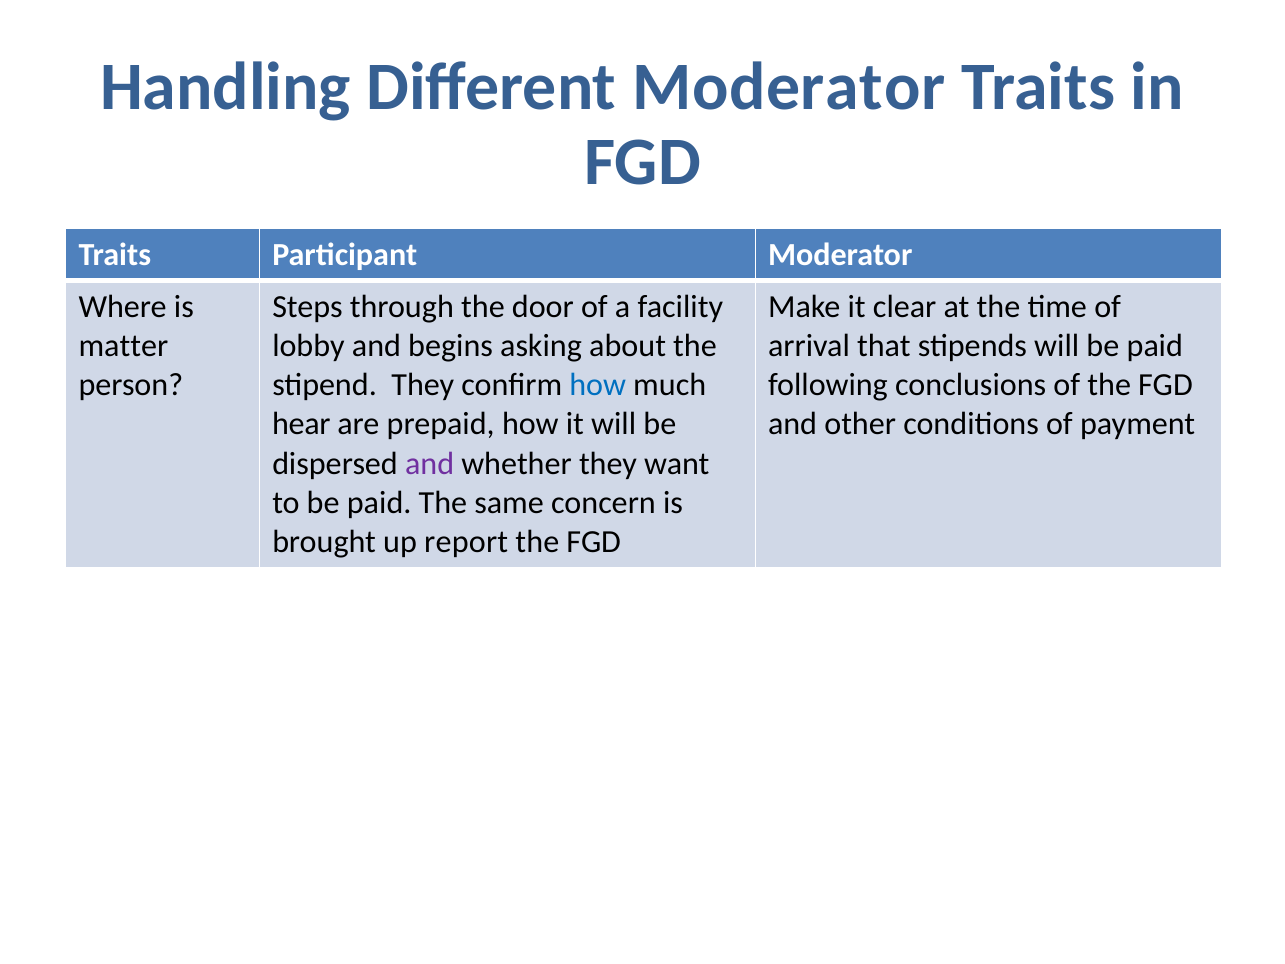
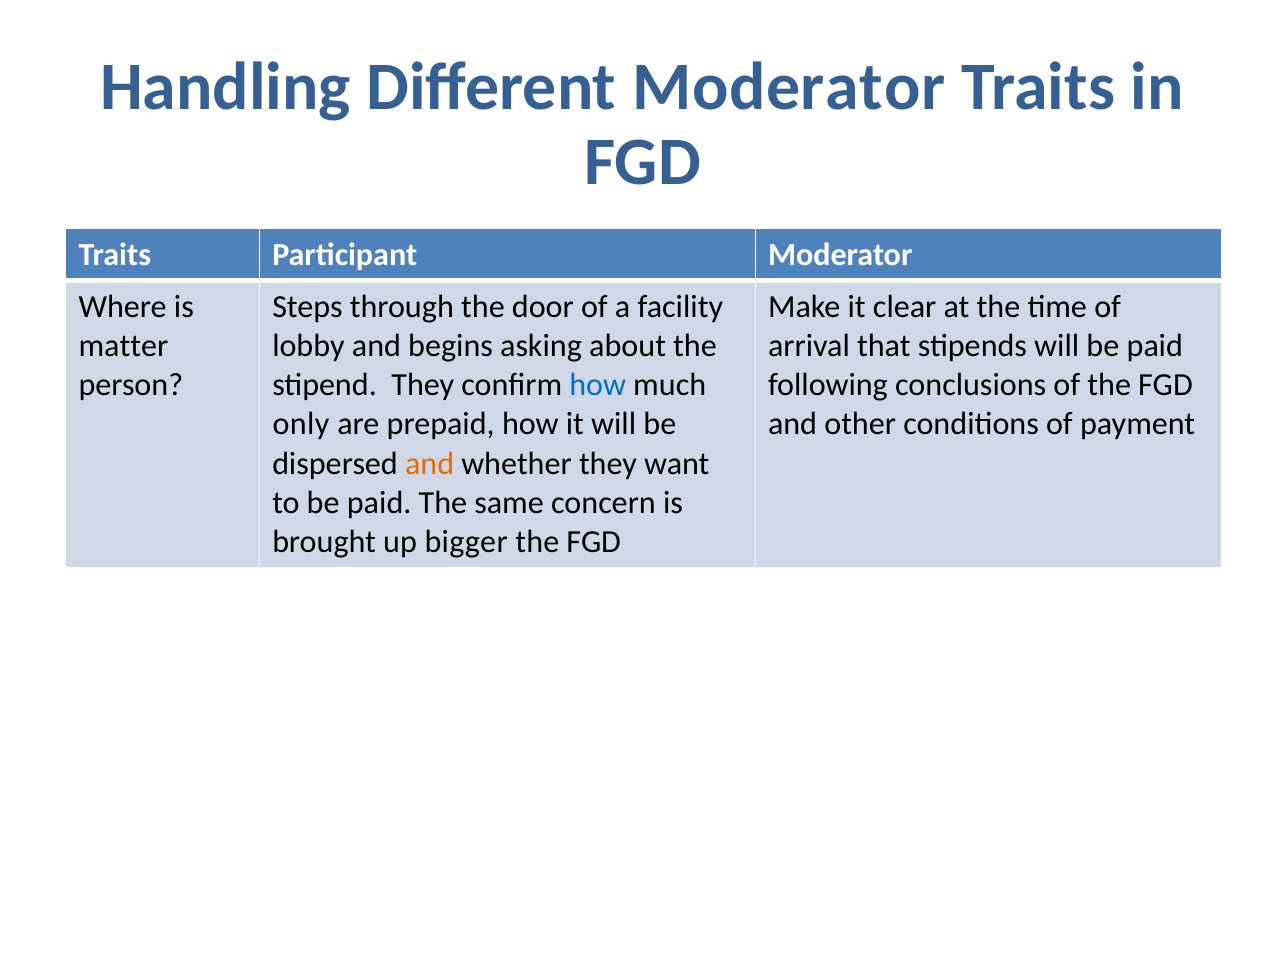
hear: hear -> only (301, 424)
and colour: purple -> orange (430, 463)
report: report -> bigger (466, 542)
